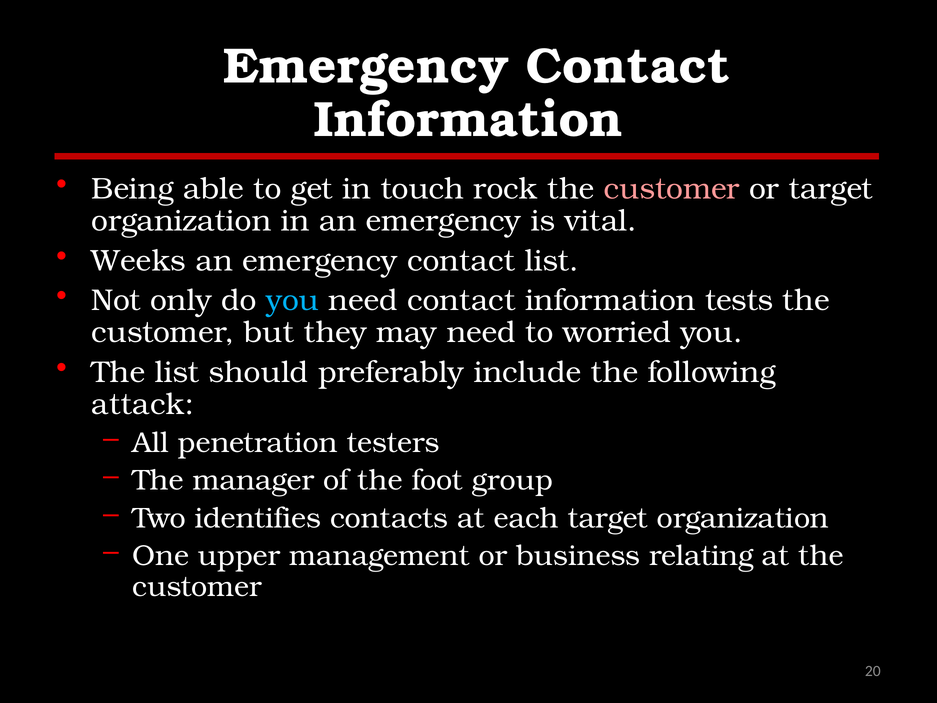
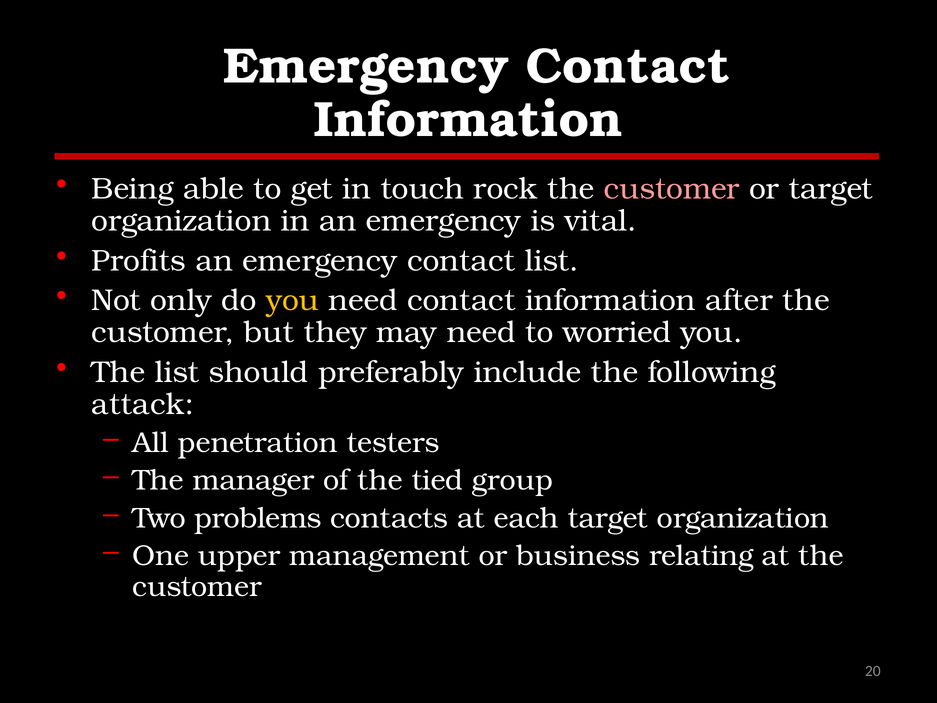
Weeks: Weeks -> Profits (139, 261)
you colour: light blue -> yellow (293, 300)
tests: tests -> after (739, 300)
foot: foot -> tied (437, 480)
identifies: identifies -> problems (258, 518)
